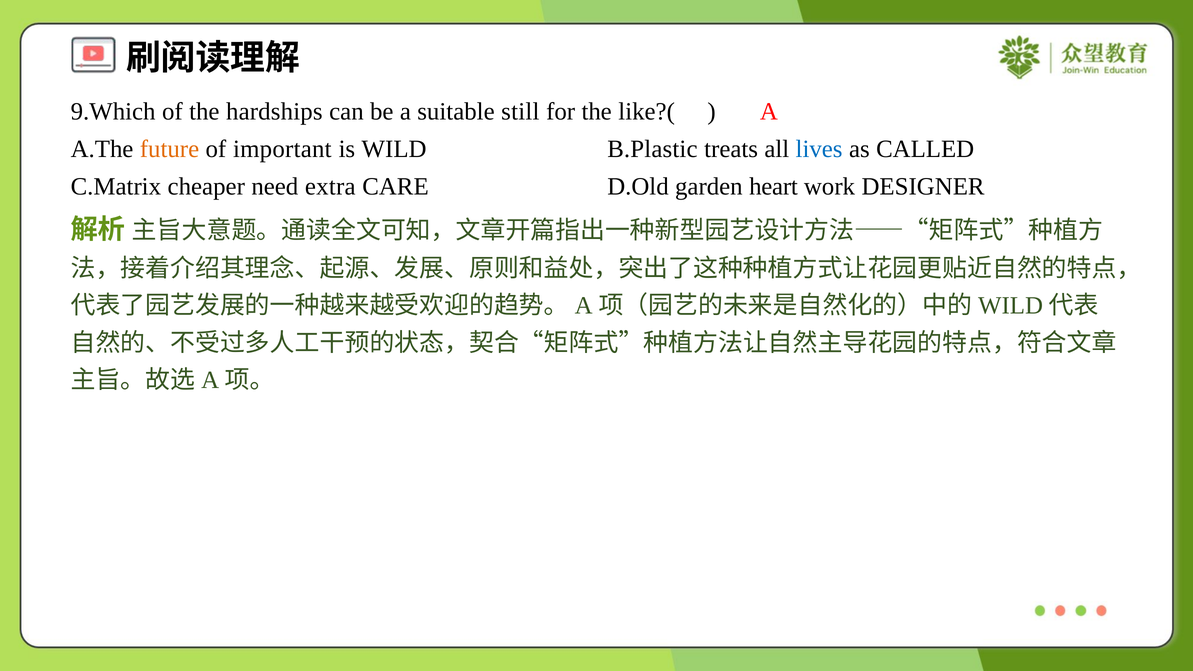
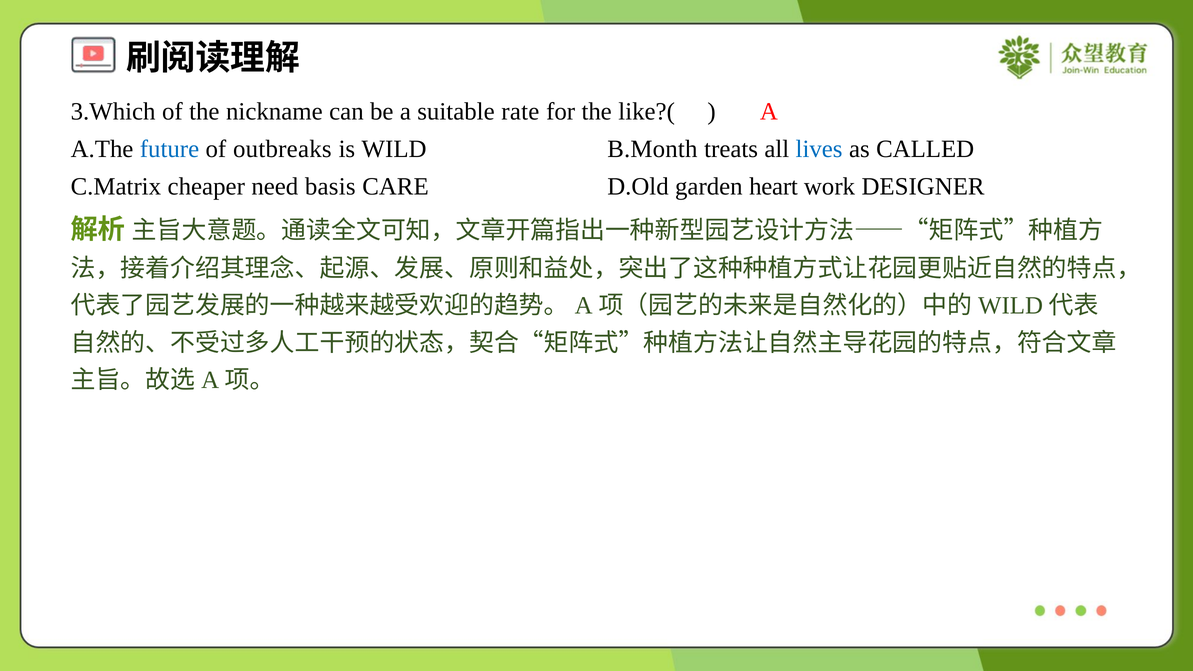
9.Which: 9.Which -> 3.Which (113, 112)
hardships: hardships -> nickname (274, 112)
still: still -> rate (520, 112)
future colour: orange -> blue (170, 149)
important: important -> outbreaks (282, 149)
B.Plastic: B.Plastic -> B.Month (652, 149)
extra: extra -> basis (330, 186)
